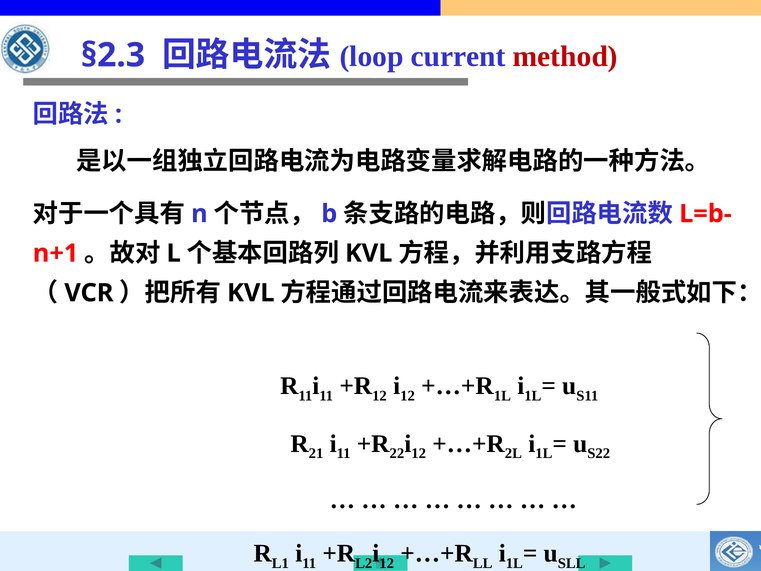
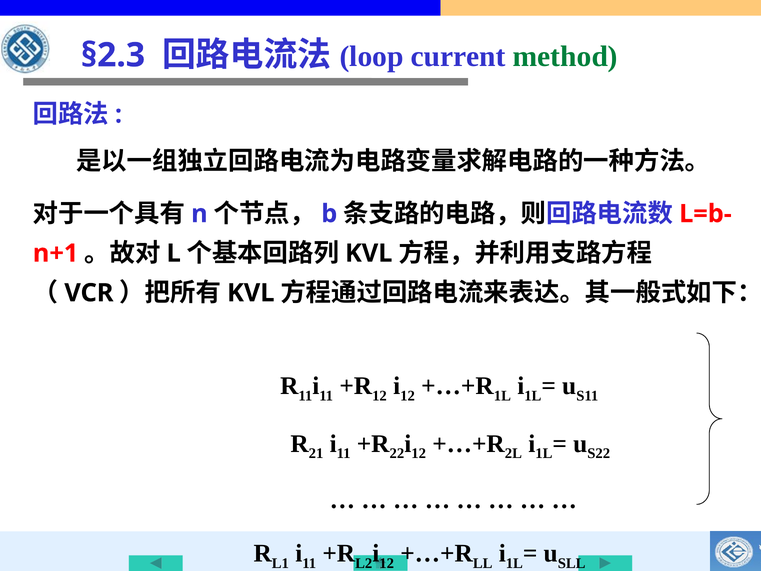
method colour: red -> green (565, 57)
